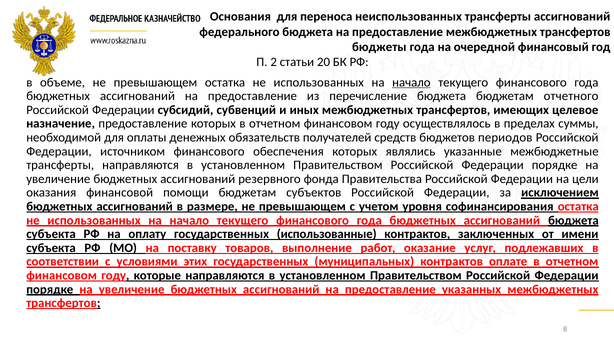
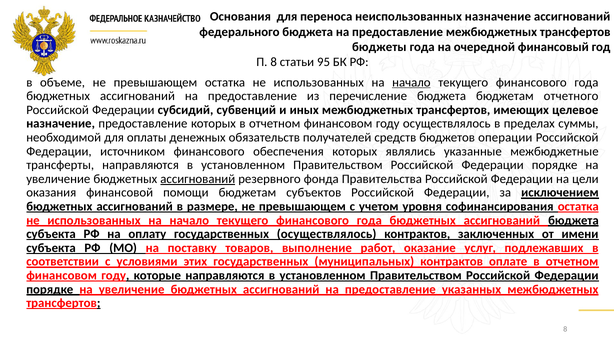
неиспользованных трансферты: трансферты -> назначение (498, 16)
П 2: 2 -> 8 (274, 62)
20: 20 -> 95 (324, 62)
периодов: периодов -> операции (505, 138)
ассигнований underline: none -> present (198, 179)
государственных использованные: использованные -> осуществлялось (327, 234)
